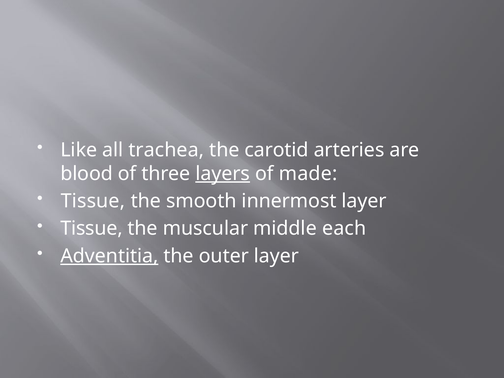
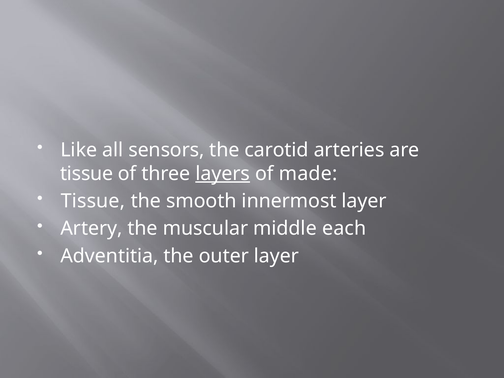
trachea: trachea -> sensors (166, 150)
blood: blood -> tissue (87, 174)
Tissue: Tissue -> Artery (91, 228)
Adventitia underline: present -> none (109, 256)
